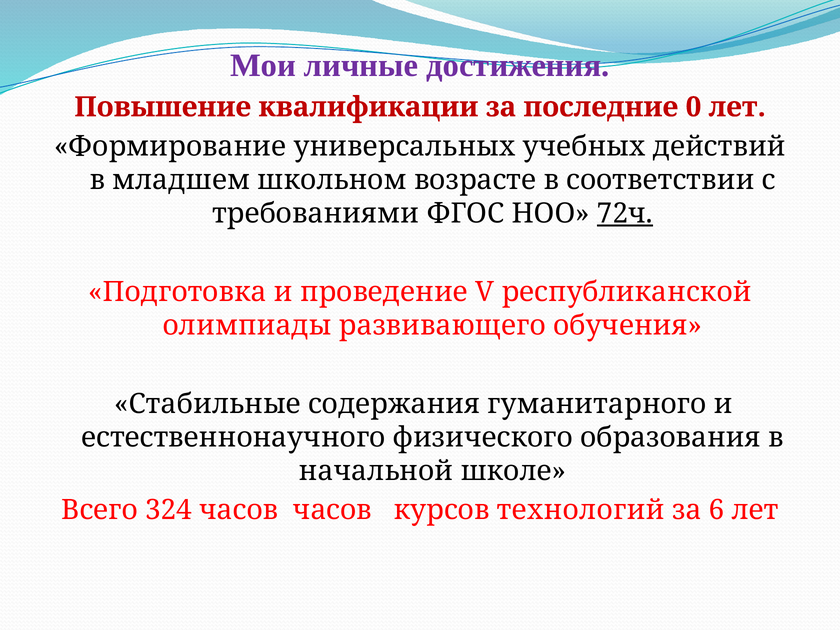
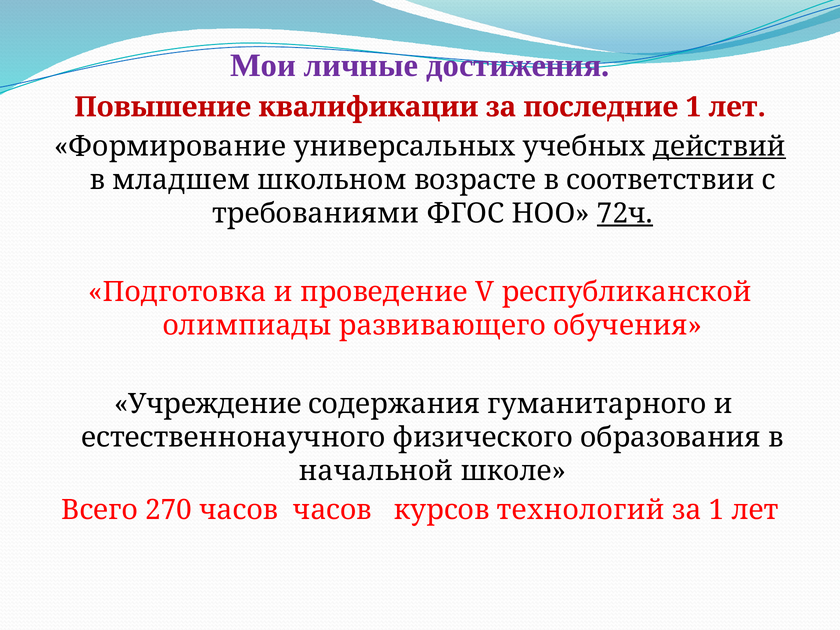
последние 0: 0 -> 1 (693, 107)
действий underline: none -> present (719, 146)
Стабильные: Стабильные -> Учреждение (208, 404)
324: 324 -> 270 (169, 510)
за 6: 6 -> 1 (717, 510)
